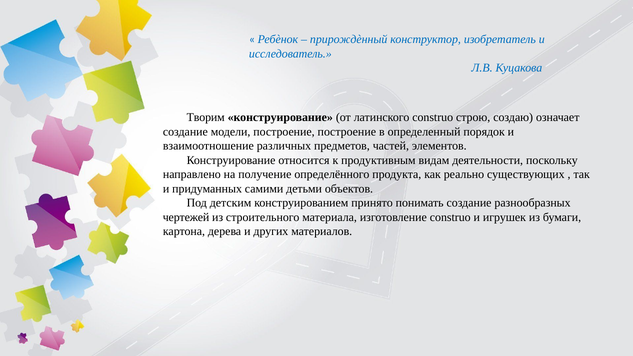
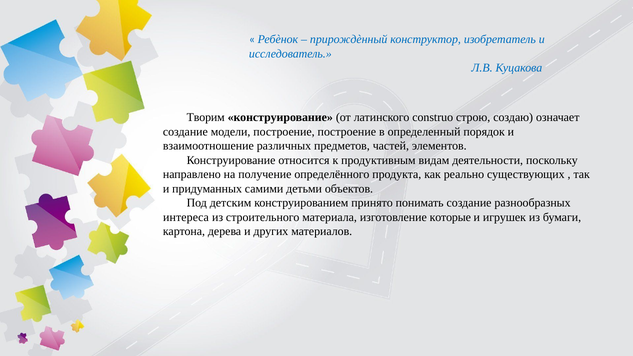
чертежей: чертежей -> интереса (186, 217)
изготовление construo: construo -> которые (450, 217)
